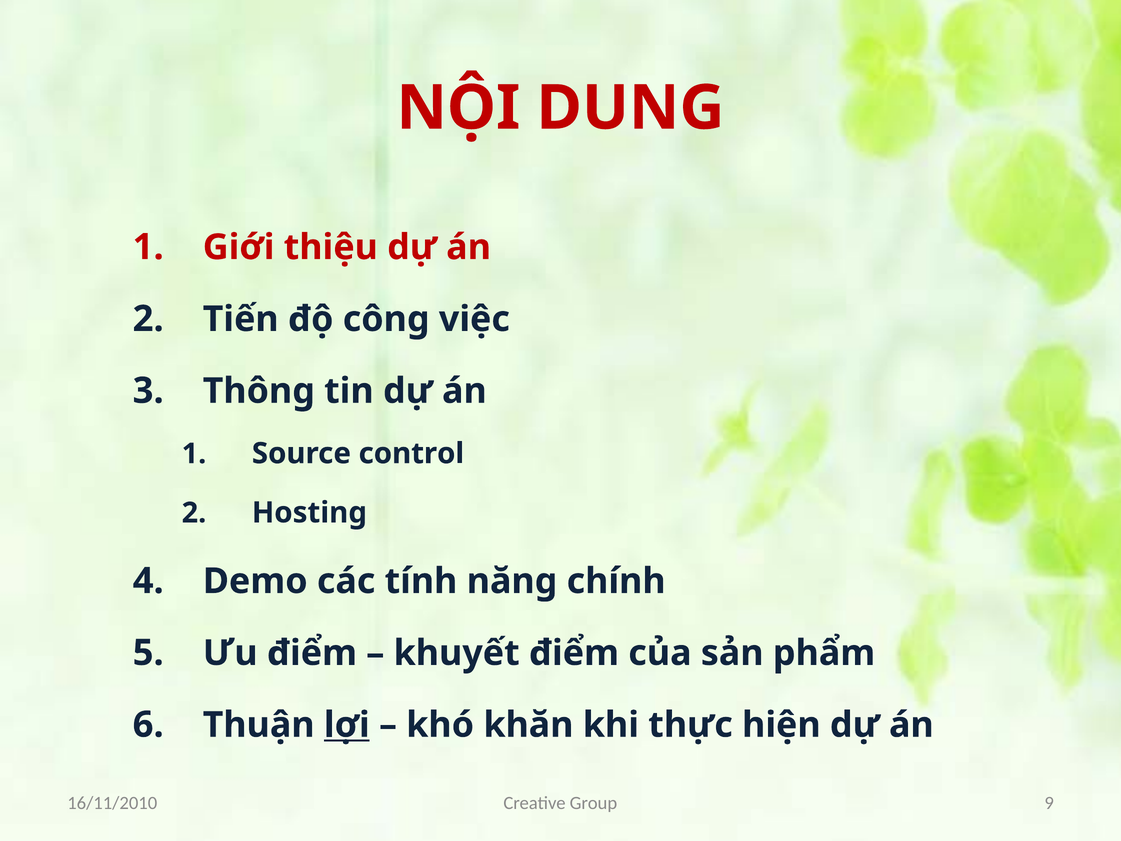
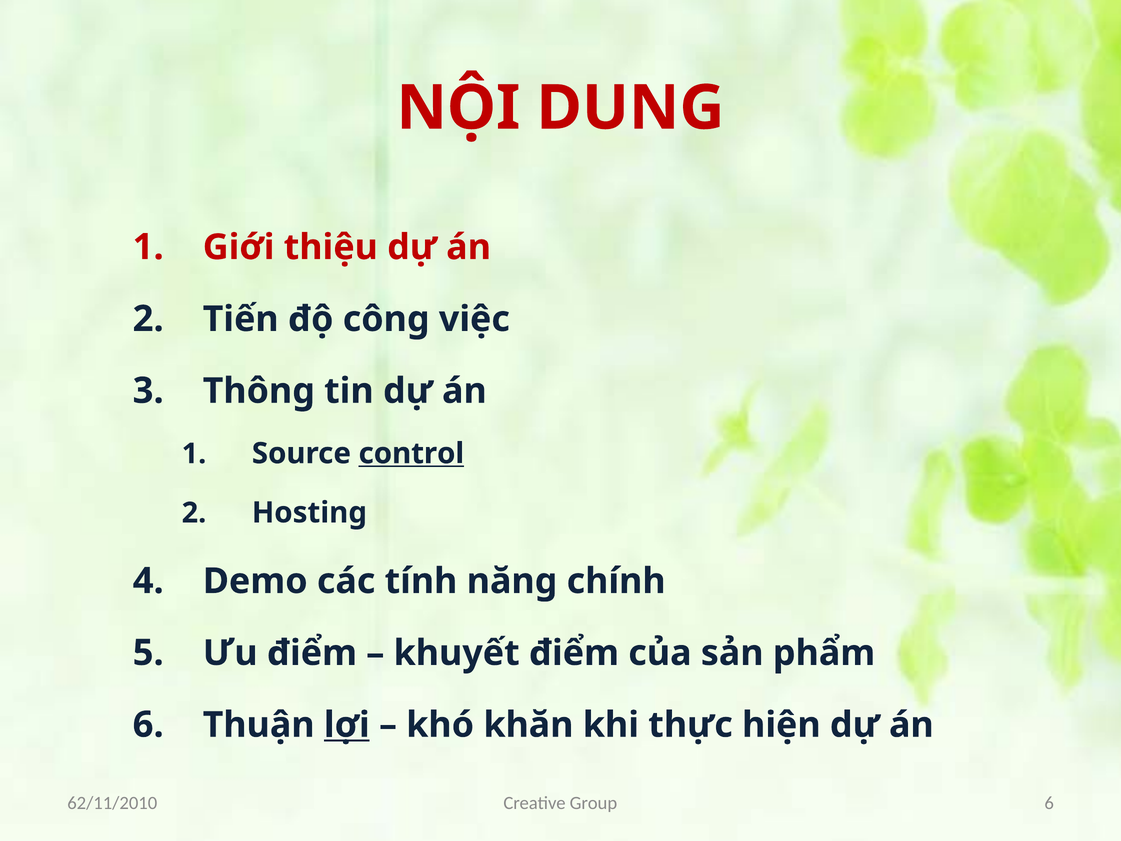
control underline: none -> present (411, 453)
Group 9: 9 -> 6 (1049, 803)
16/11/2010: 16/11/2010 -> 62/11/2010 (112, 803)
